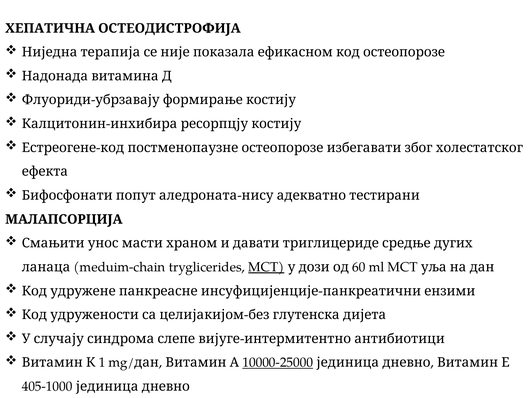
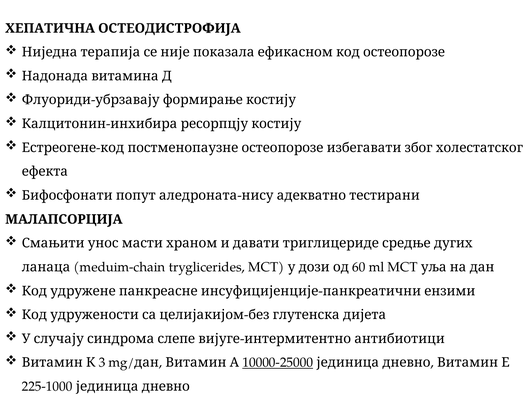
MCT underline: present -> none (266, 267)
1: 1 -> 3 (102, 362)
405-1000: 405-1000 -> 225-1000 (47, 386)
